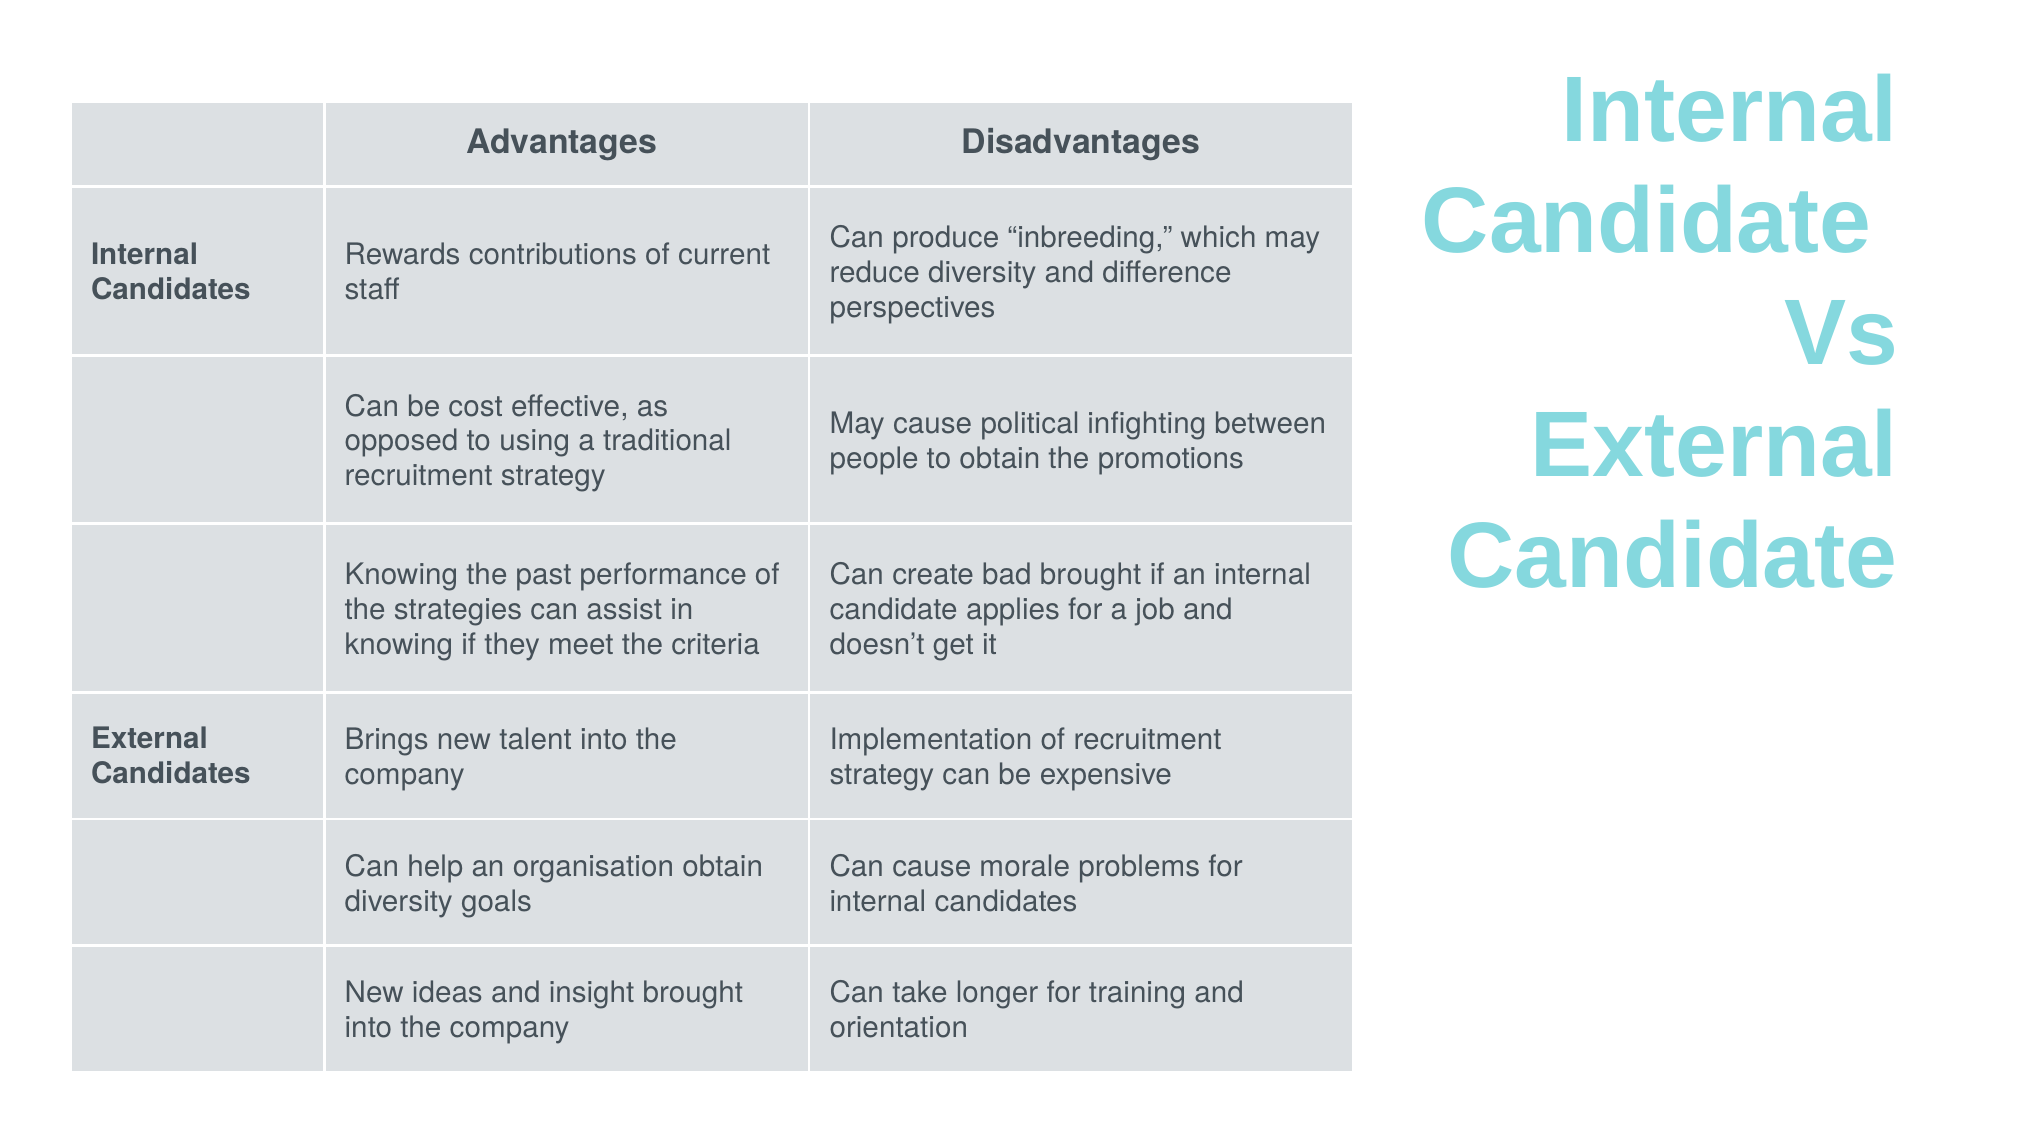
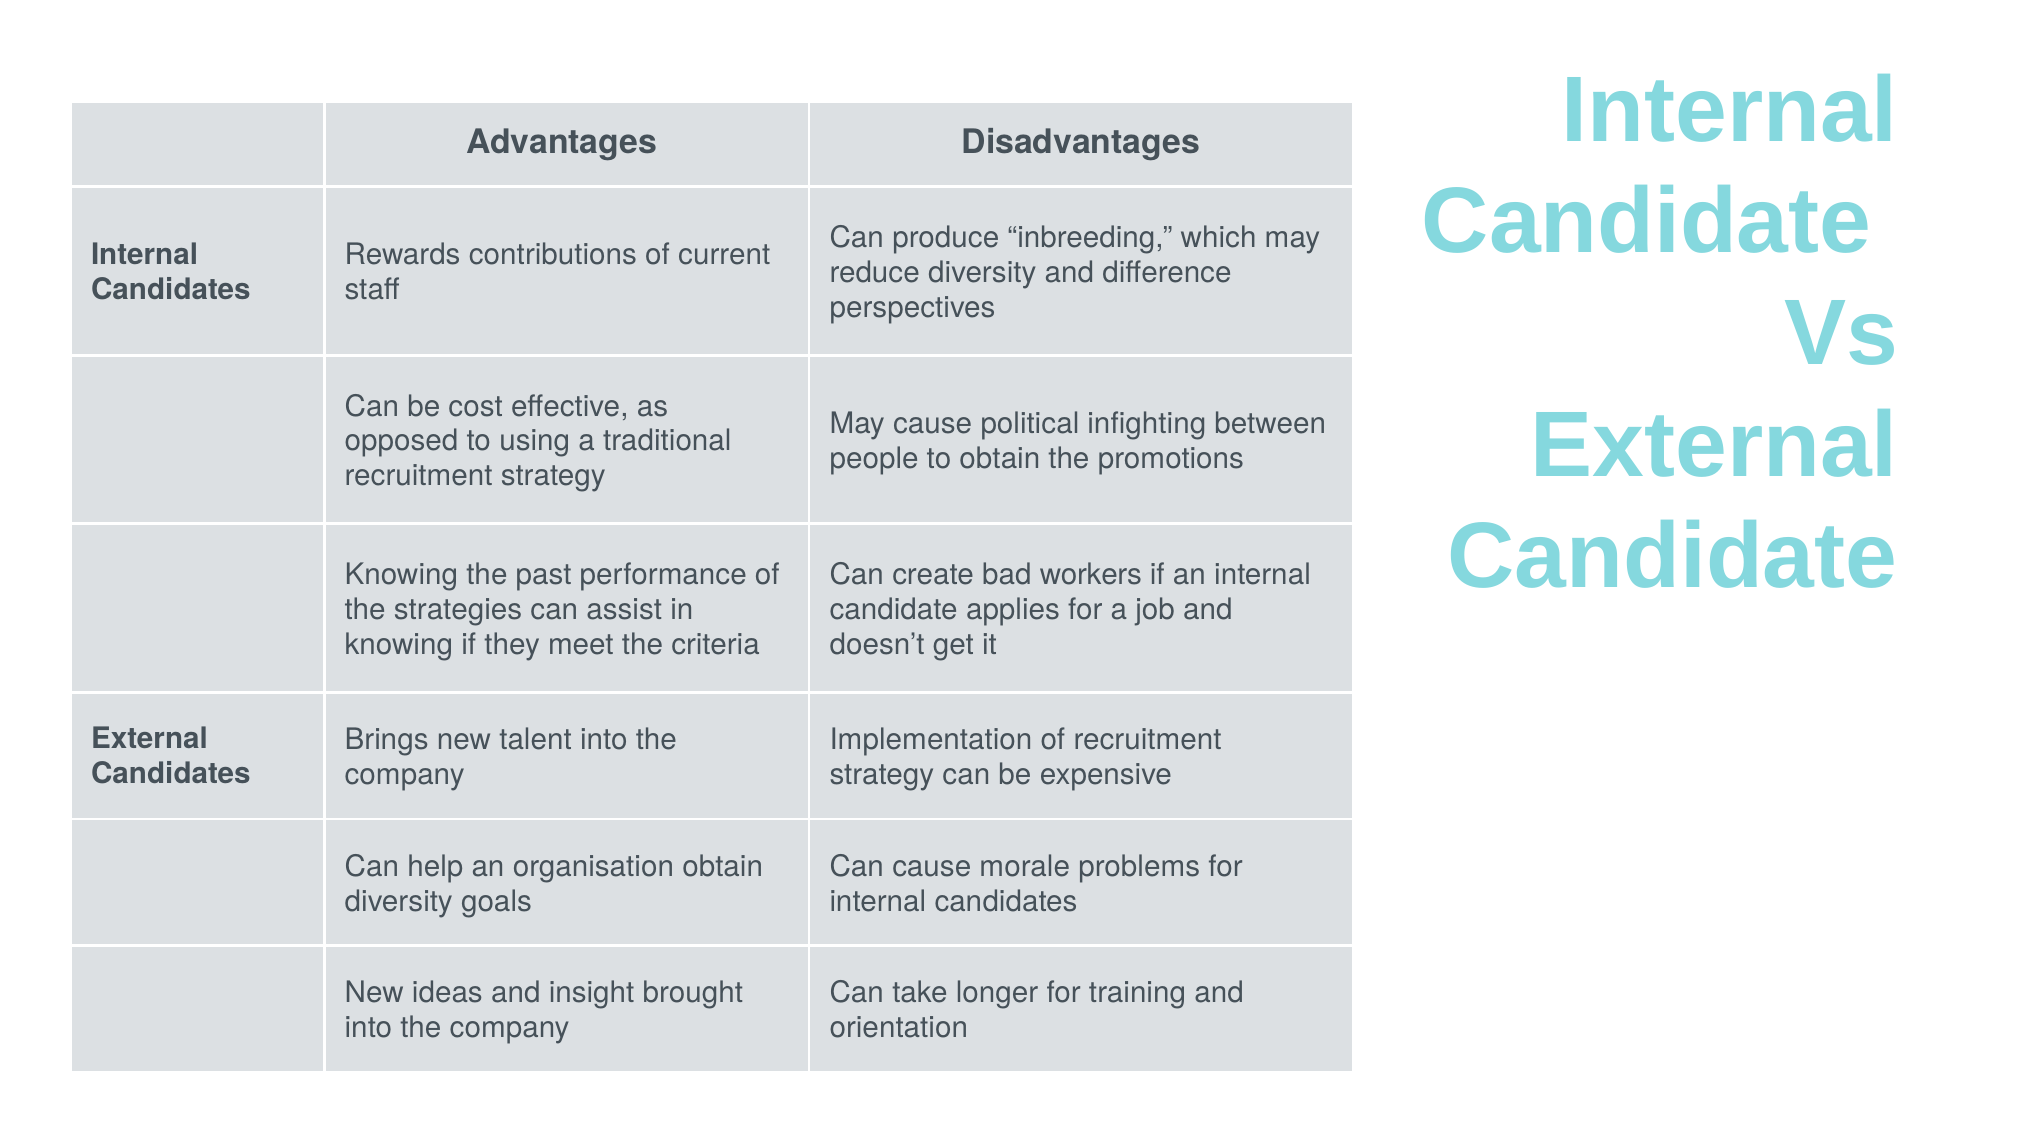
bad brought: brought -> workers (1091, 575)
